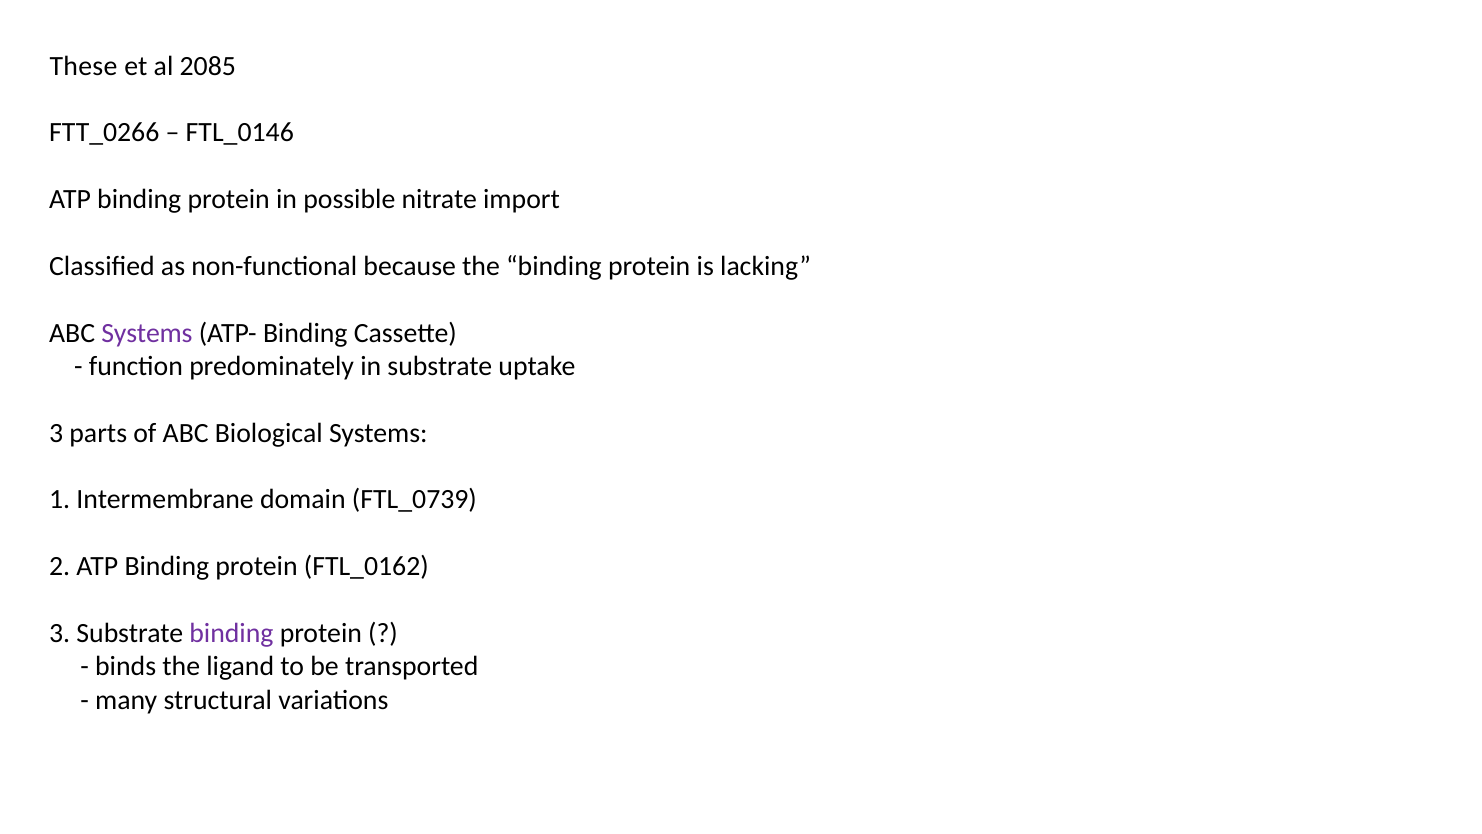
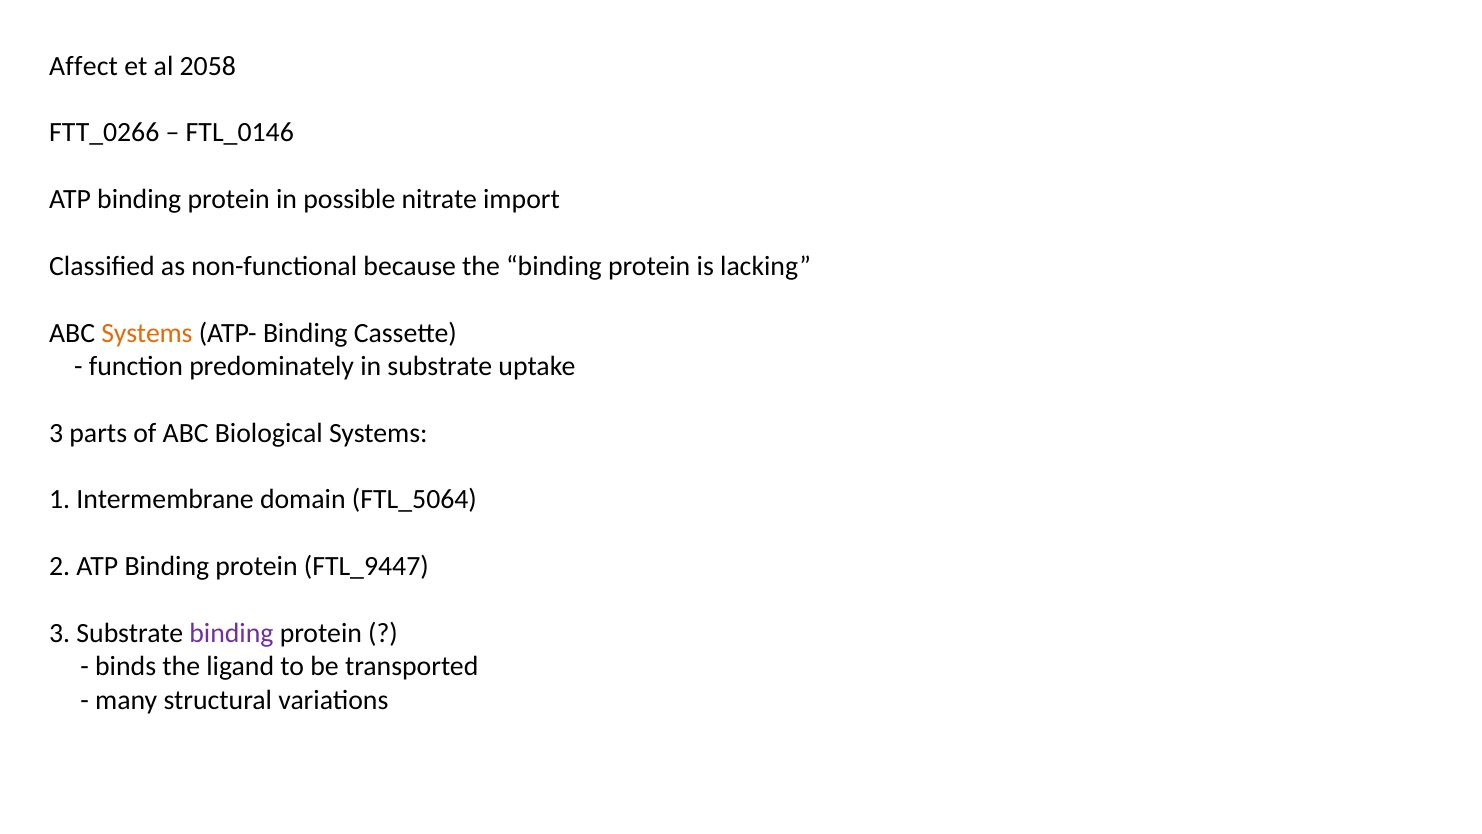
These: These -> Affect (84, 66)
2085: 2085 -> 2058 (208, 66)
Systems colour: purple -> orange (147, 333)
FTL_0739: FTL_0739 -> FTL_5064 (414, 500)
FTL_0162: FTL_0162 -> FTL_9447 (366, 566)
